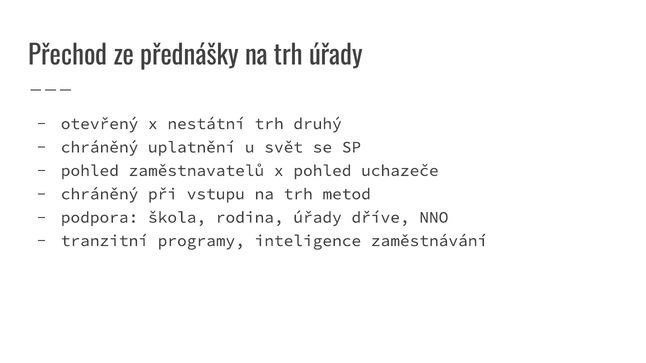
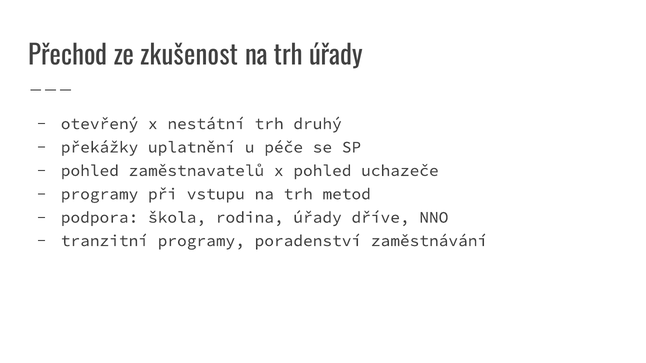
přednášky: přednášky -> zkušenost (189, 56)
chráněný: chráněný -> překážky (100, 147)
svět: svět -> péče (284, 147)
chráněný: chráněný -> programy (100, 194)
inteligence: inteligence -> poradenství (308, 241)
